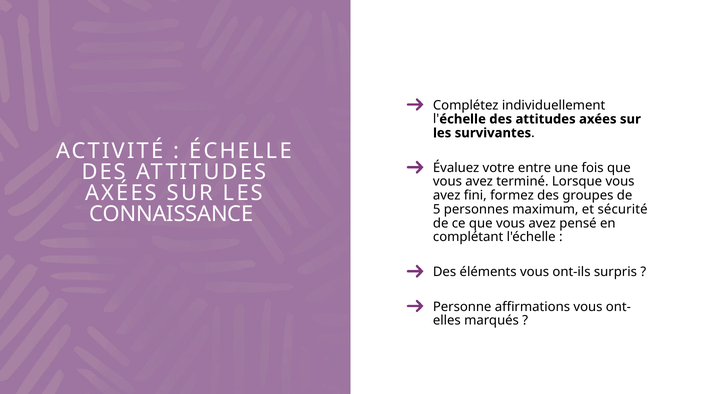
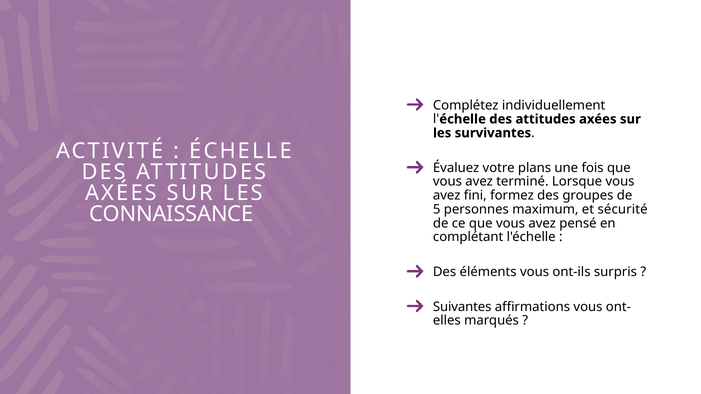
entre: entre -> plans (535, 168)
Personne: Personne -> Suivantes (462, 307)
